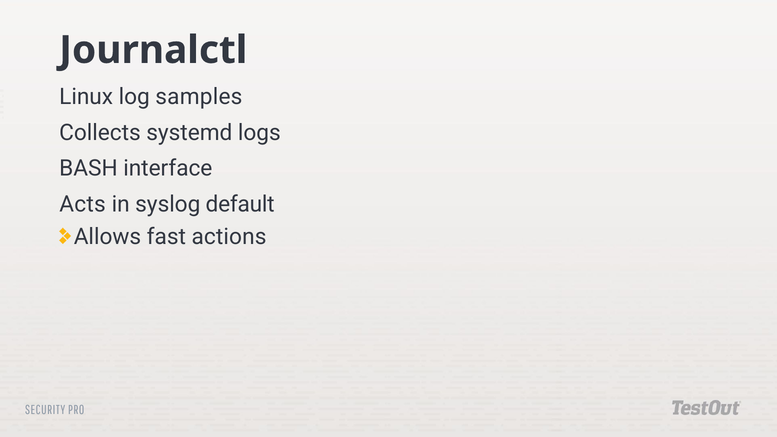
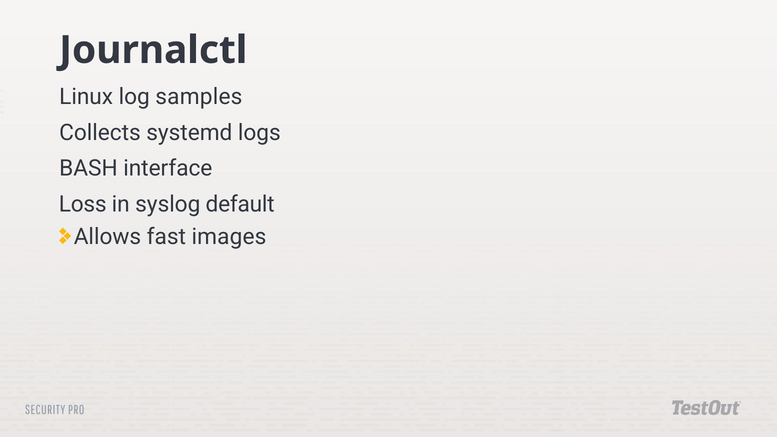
Acts: Acts -> Loss (83, 204)
actions: actions -> images (229, 237)
